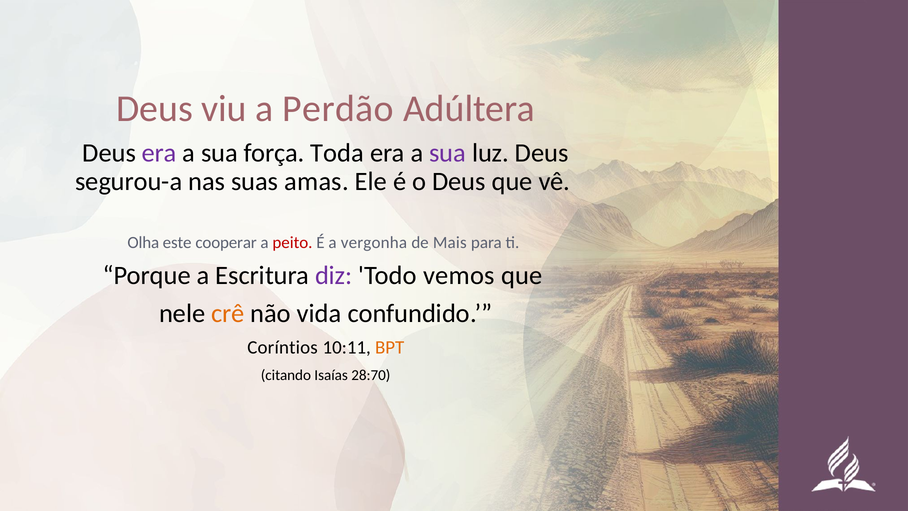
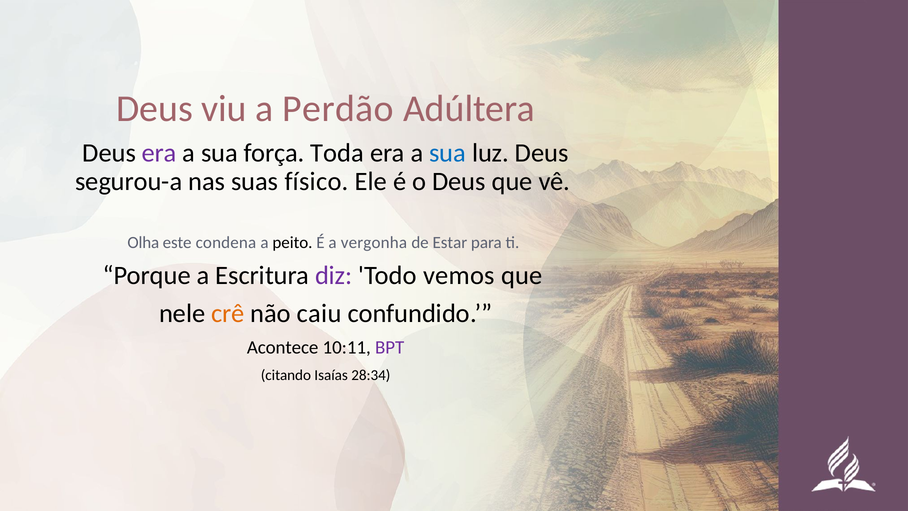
sua colour: purple -> blue (448, 153)
amas: amas -> físico (317, 182)
cooperar: cooperar -> condena (226, 242)
peito colour: red -> black (292, 242)
Mais: Mais -> Estar (450, 242)
vida: vida -> caiu (319, 313)
Coríntios: Coríntios -> Acontece (283, 347)
BPT colour: orange -> purple (390, 347)
28:70: 28:70 -> 28:34 (371, 375)
